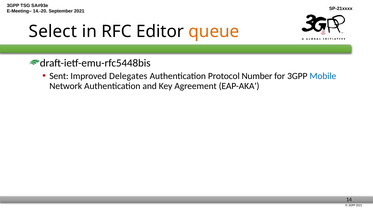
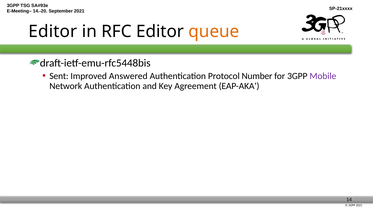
Select: Select -> Editor (53, 31)
Delegates: Delegates -> Answered (128, 76)
Mobile colour: blue -> purple (323, 76)
